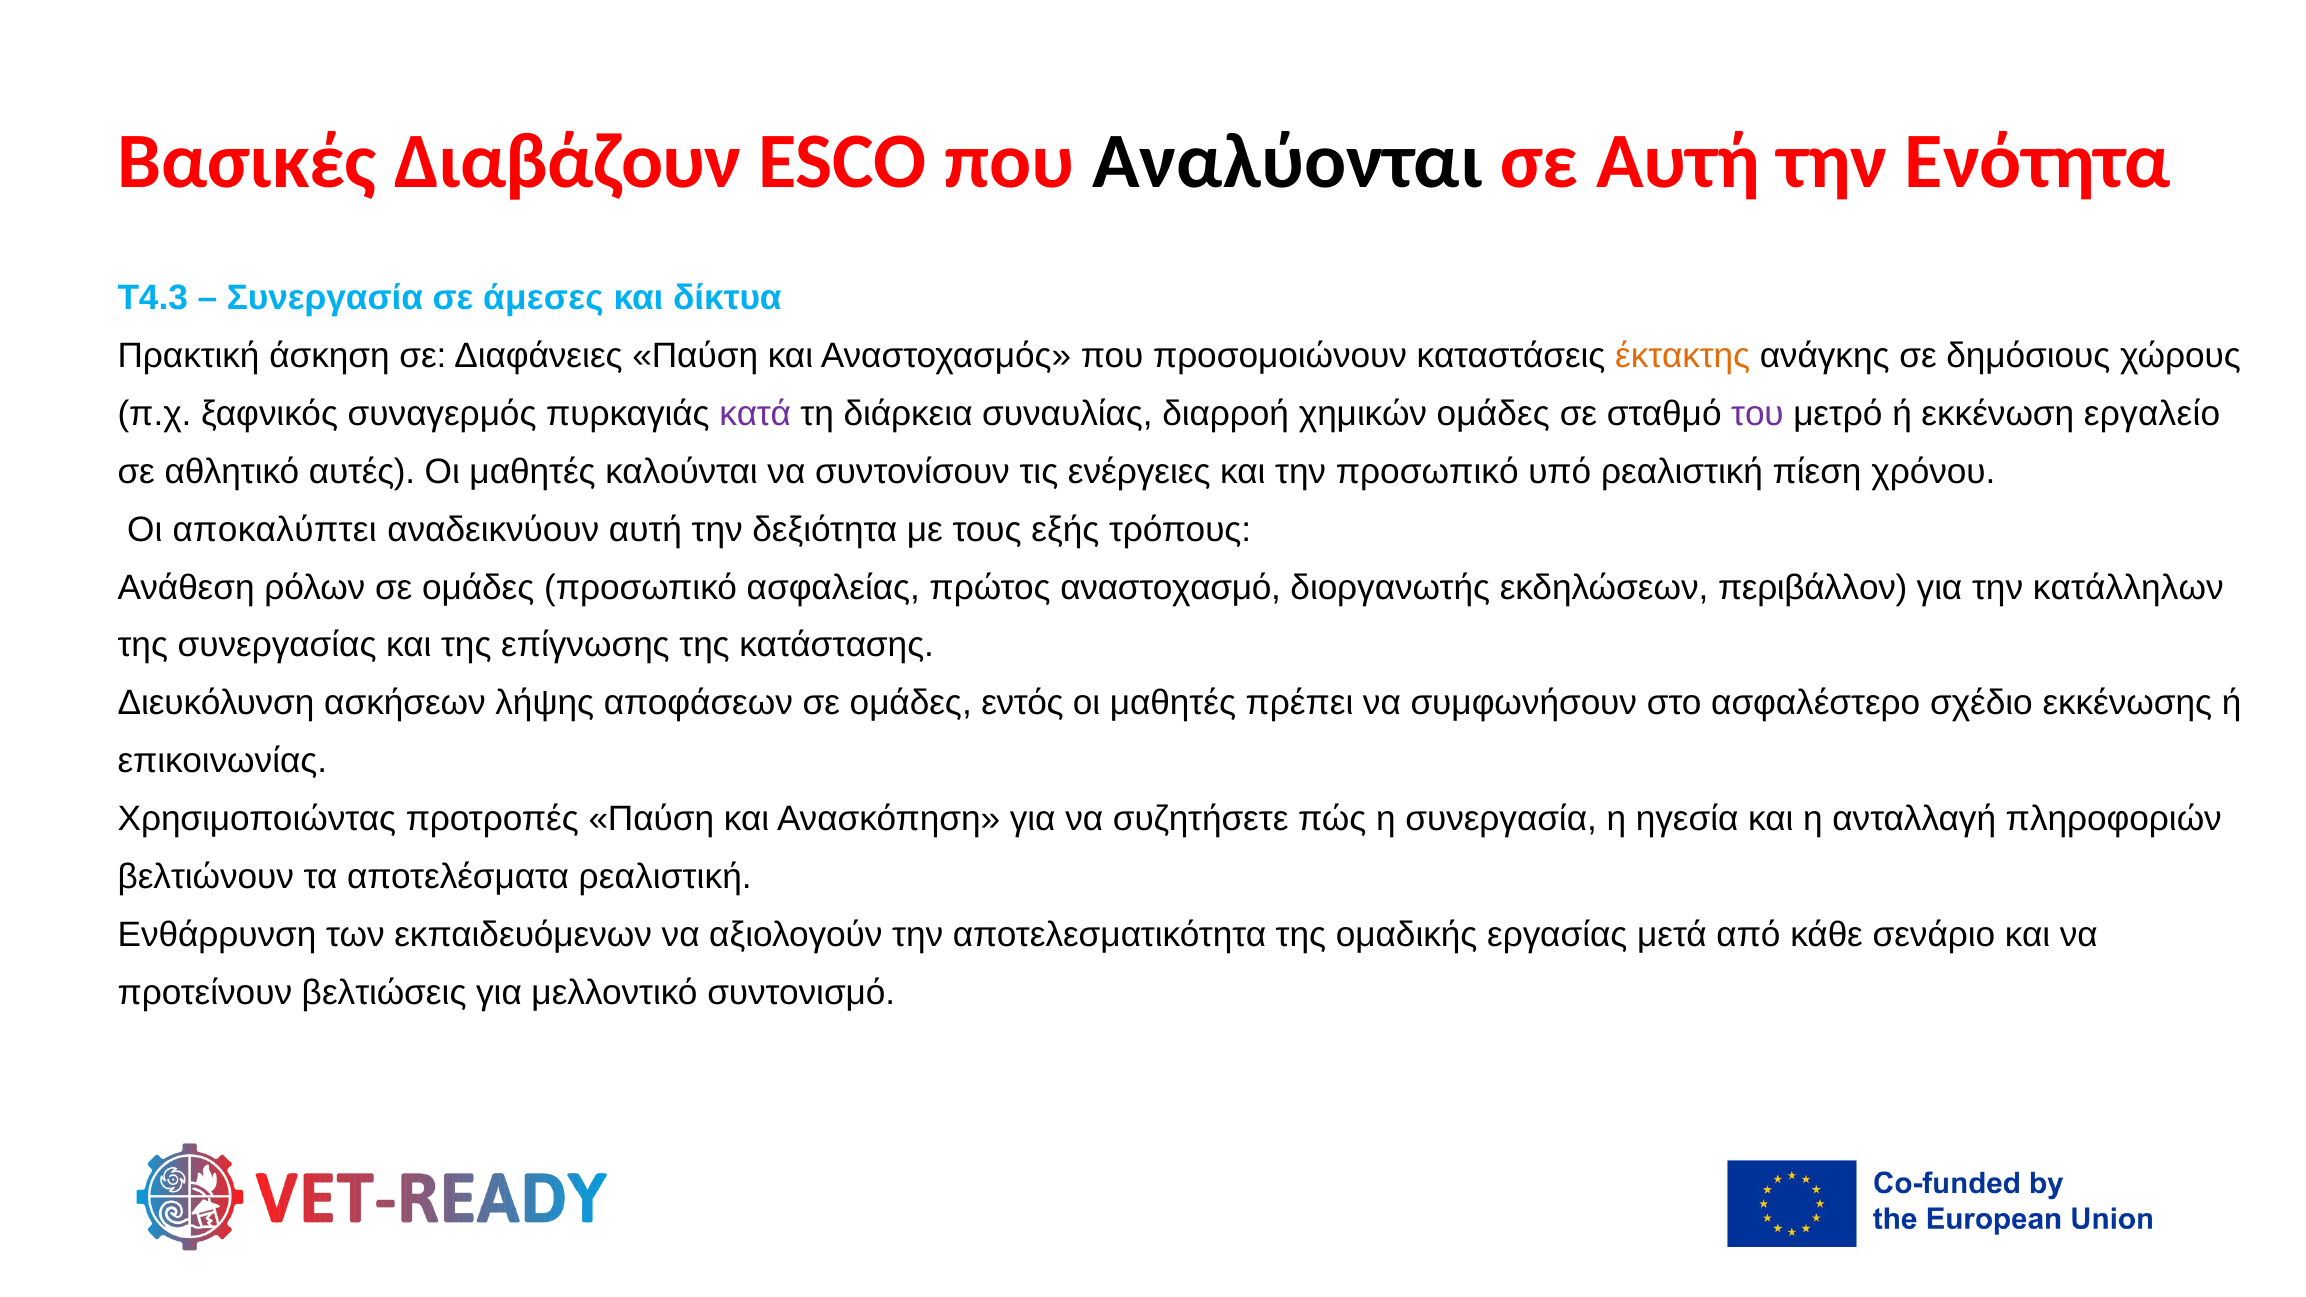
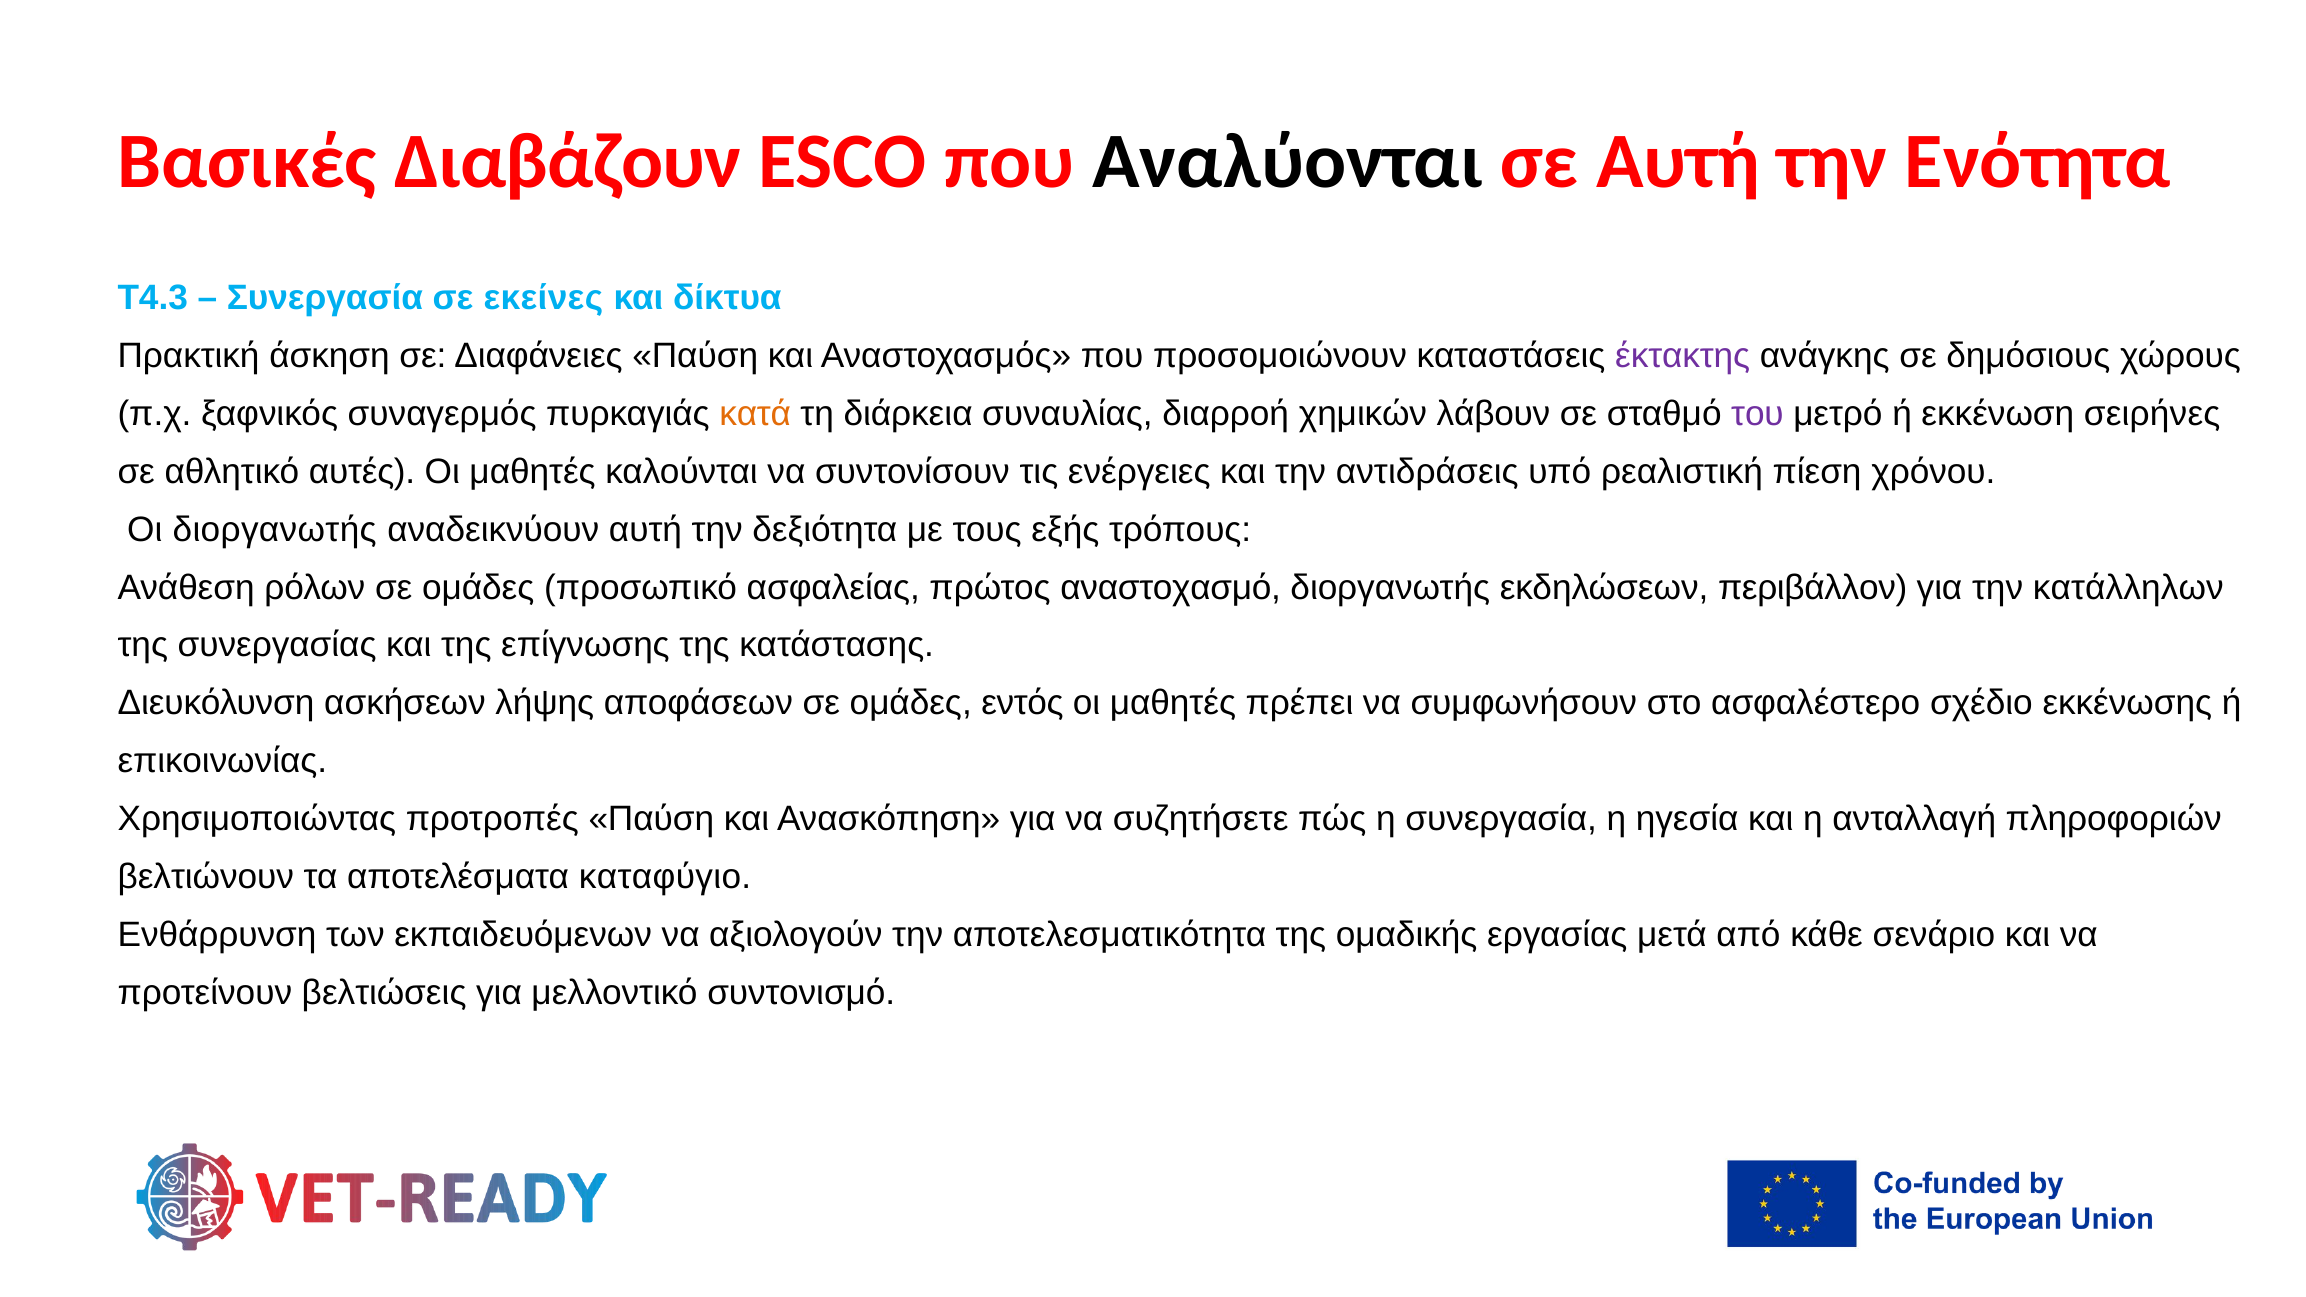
άμεσες: άμεσες -> εκείνες (543, 298)
έκτακτης colour: orange -> purple (1683, 356)
κατά colour: purple -> orange (755, 414)
χημικών ομάδες: ομάδες -> λάβουν (1494, 414)
εργαλείο: εργαλείο -> σειρήνες (2152, 414)
την προσωπικό: προσωπικό -> αντιδράσεις (1427, 472)
Οι αποκαλύπτει: αποκαλύπτει -> διοργανωτής (275, 530)
αποτελέσματα ρεαλιστική: ρεαλιστική -> καταφύγιο (665, 877)
